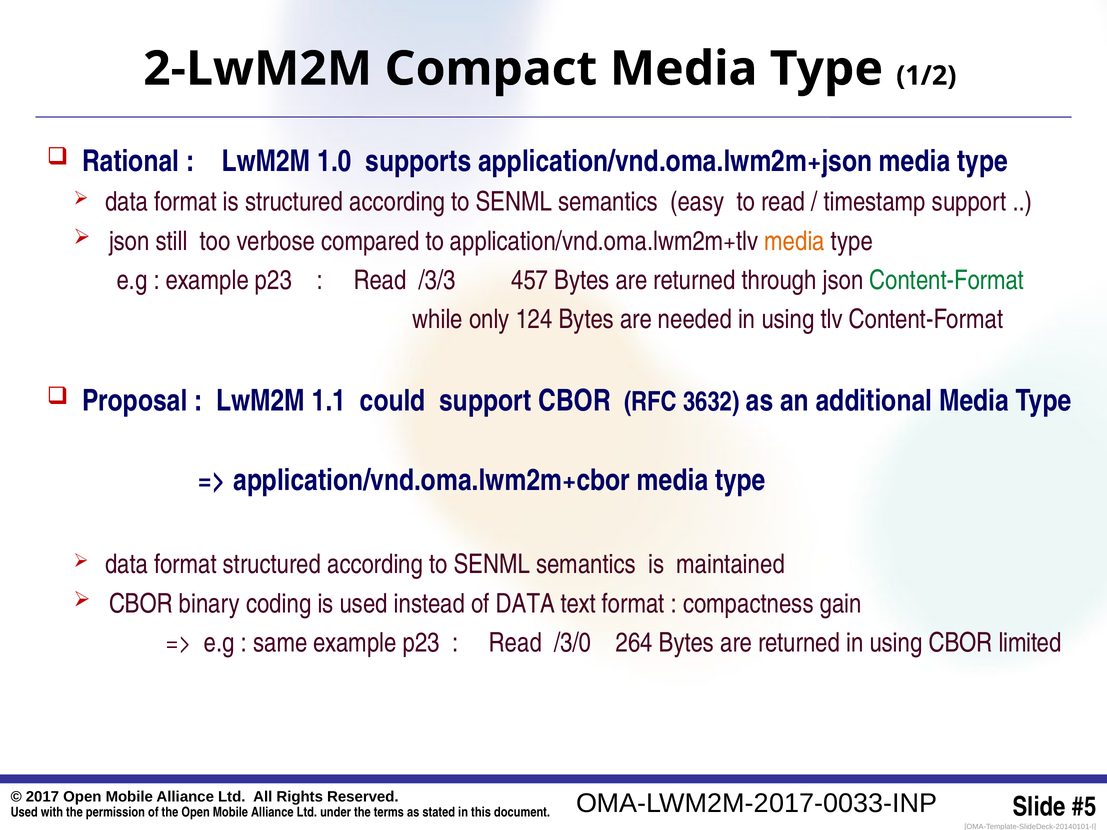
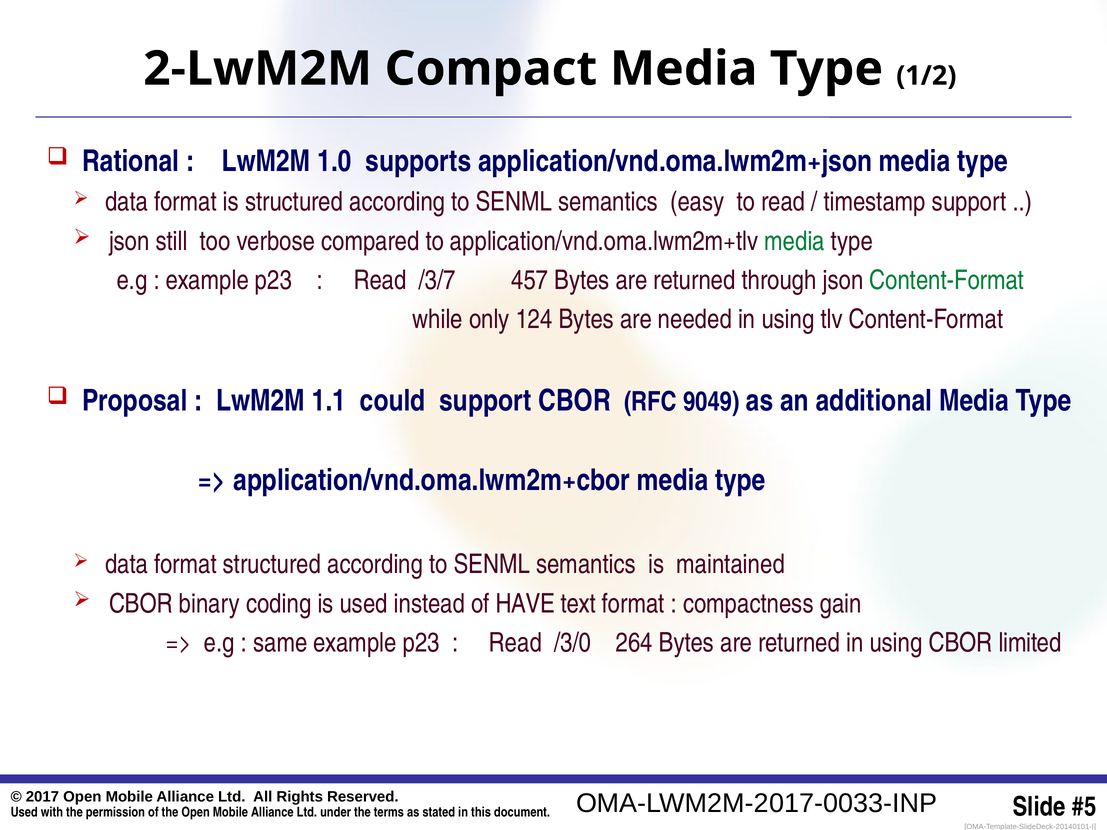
media colour: orange -> green (795, 241)
/3/3: /3/3 -> /3/7 (437, 280)
3632: 3632 -> 9049 (711, 402)
of DATA: DATA -> HAVE (525, 604)
